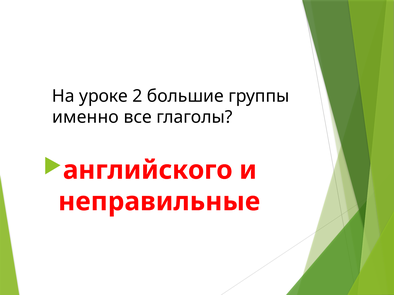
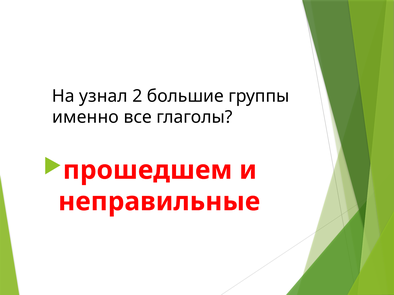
уроке: уроке -> узнал (103, 96)
английского: английского -> прошедшем (148, 170)
